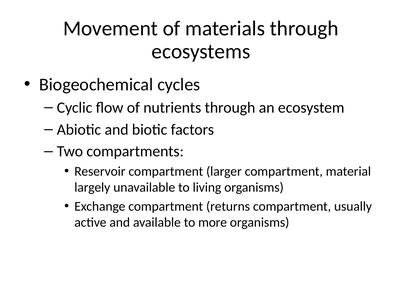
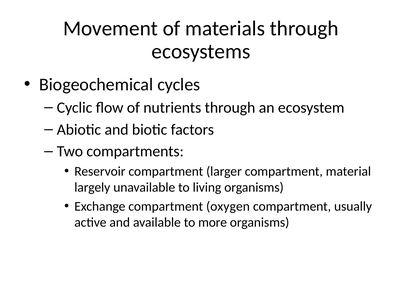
returns: returns -> oxygen (228, 206)
